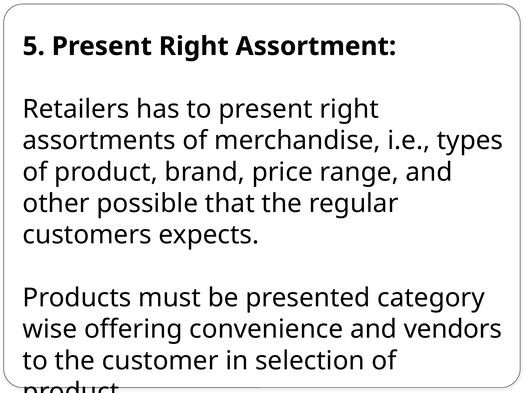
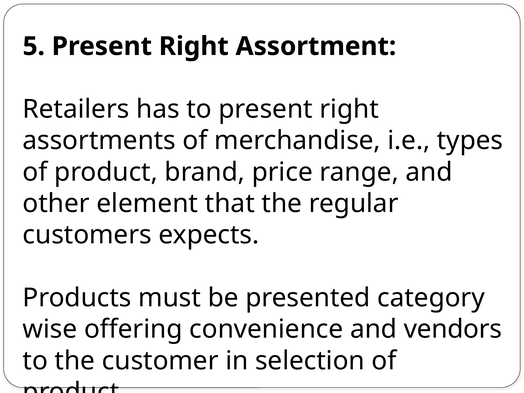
possible: possible -> element (147, 204)
